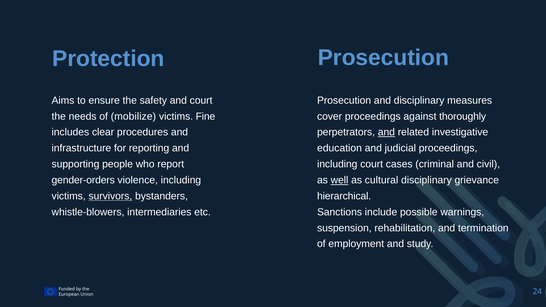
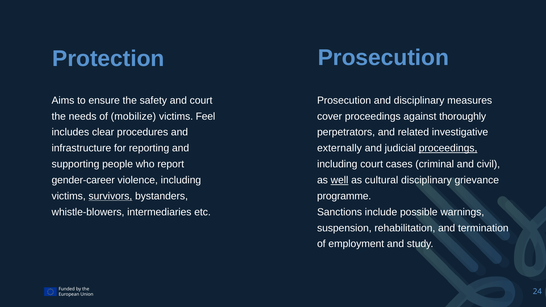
Fine: Fine -> Feel (205, 116)
and underline: present -> none (386, 132)
education: education -> externally (339, 148)
proceedings underline: none -> present (448, 148)
gender-orders: gender-orders -> gender-career (83, 180)
hierarchical: hierarchical -> programme (344, 196)
